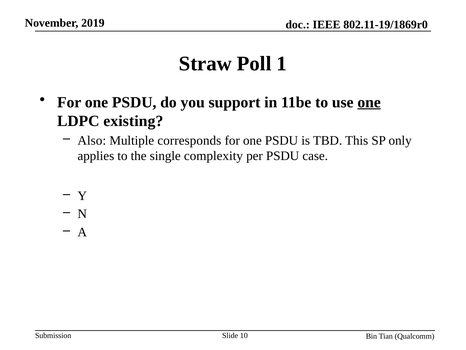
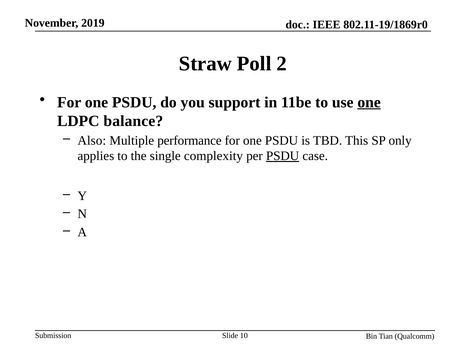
1: 1 -> 2 (282, 64)
existing: existing -> balance (133, 121)
corresponds: corresponds -> performance (189, 140)
PSDU underline: none -> present (283, 156)
